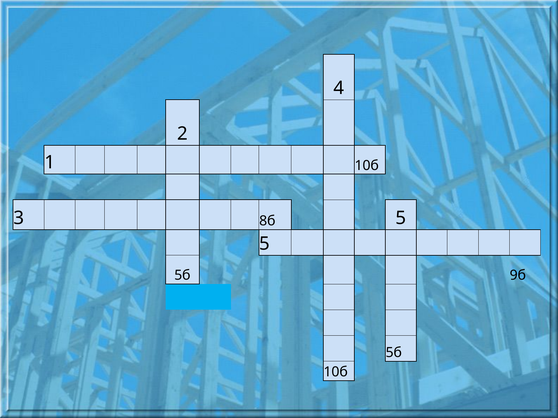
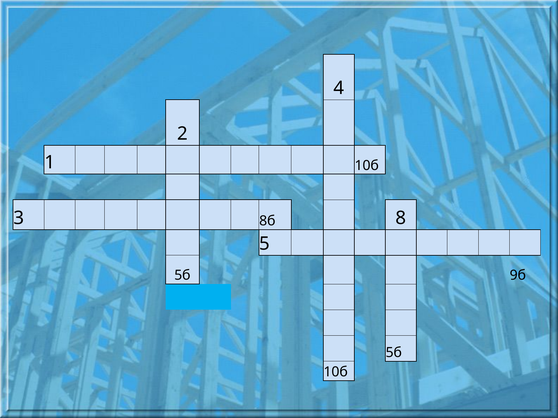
5: 5 -> 8 (401, 218)
